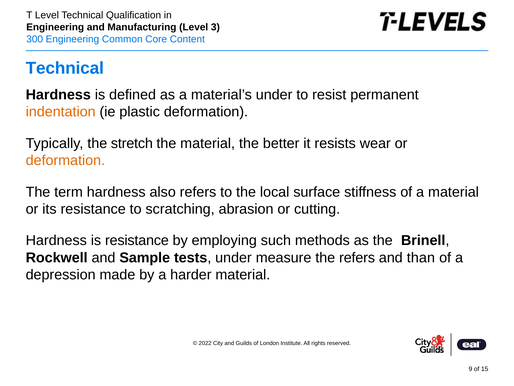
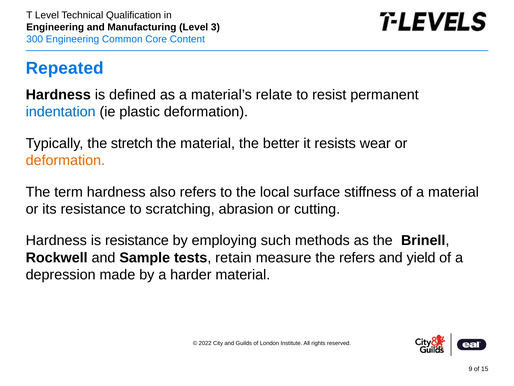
Technical: Technical -> Repeated (65, 68)
material’s under: under -> relate (274, 95)
indentation colour: orange -> blue (61, 112)
tests under: under -> retain (233, 257)
than: than -> yield (421, 257)
